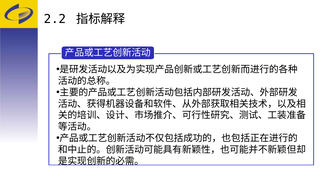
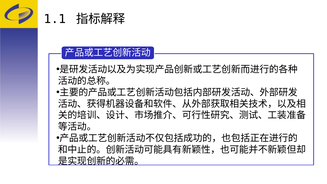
2.2: 2.2 -> 1.1 (55, 19)
